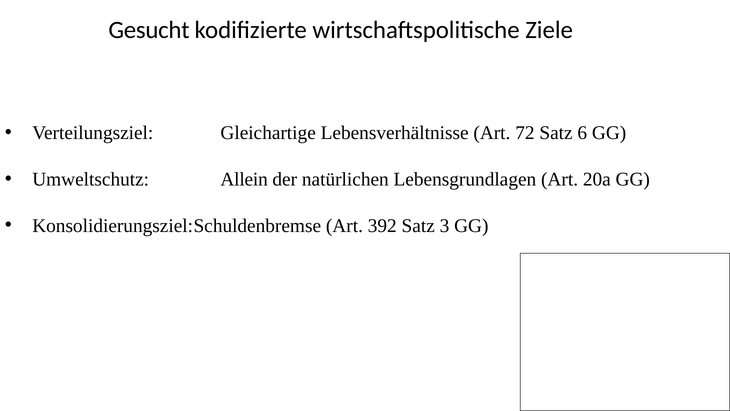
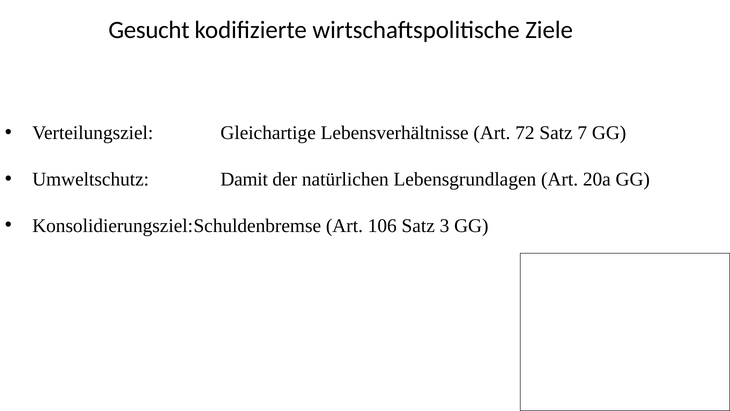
6: 6 -> 7 (582, 133)
Allein: Allein -> Damit (244, 179)
392: 392 -> 106 (382, 225)
